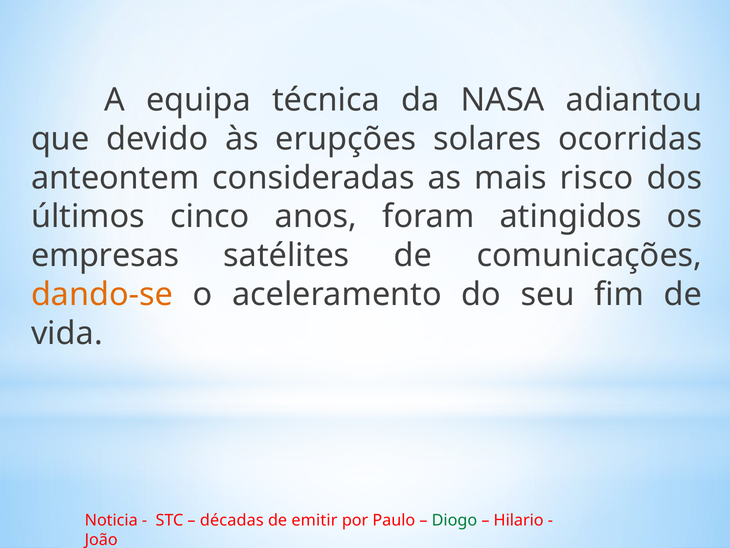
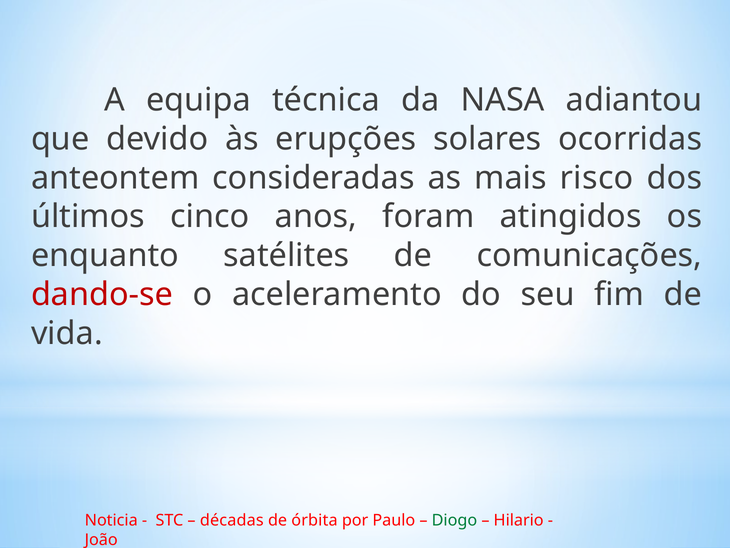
empresas: empresas -> enquanto (105, 256)
dando-se colour: orange -> red (102, 294)
emitir: emitir -> órbita (314, 520)
